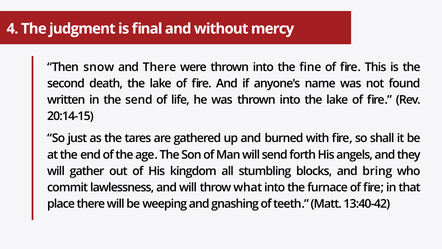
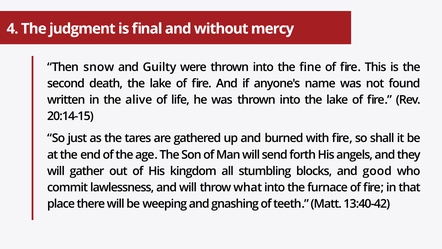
and There: There -> Guilty (160, 67)
the send: send -> alive (139, 100)
bring: bring -> good (377, 171)
